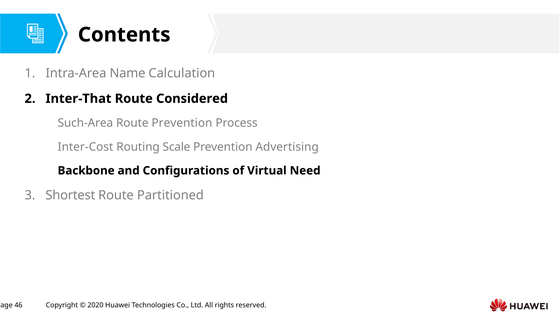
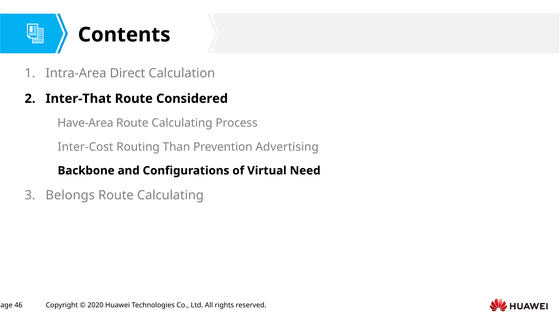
Name: Name -> Direct (128, 73)
Such-Area: Such-Area -> Have-Area (85, 123)
Prevention: Prevention -> Calculating (182, 123)
Scale: Scale -> Than (176, 147)
Shortest: Shortest -> Belongs (70, 195)
Partitioned: Partitioned -> Calculating (170, 195)
